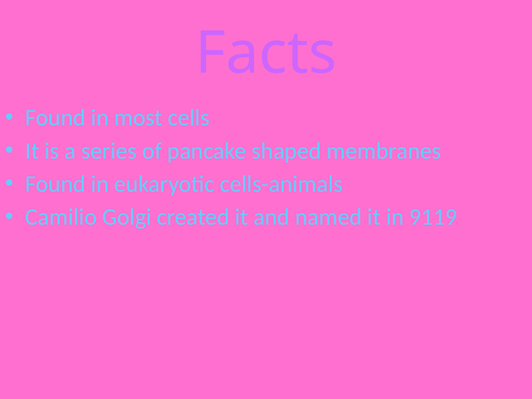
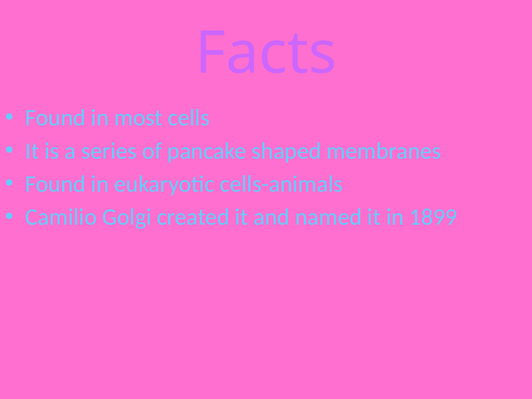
9119: 9119 -> 1899 (433, 217)
